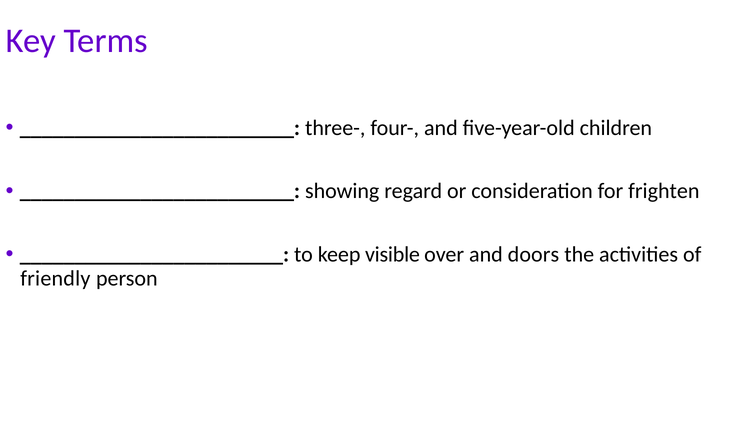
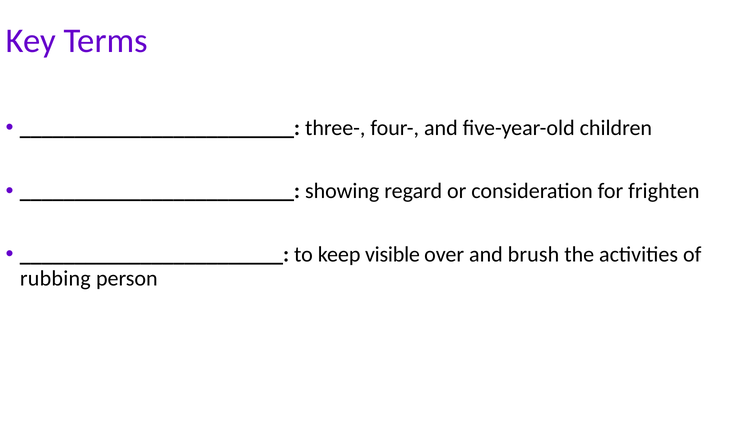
doors: doors -> brush (533, 255)
friendly: friendly -> rubbing (55, 278)
